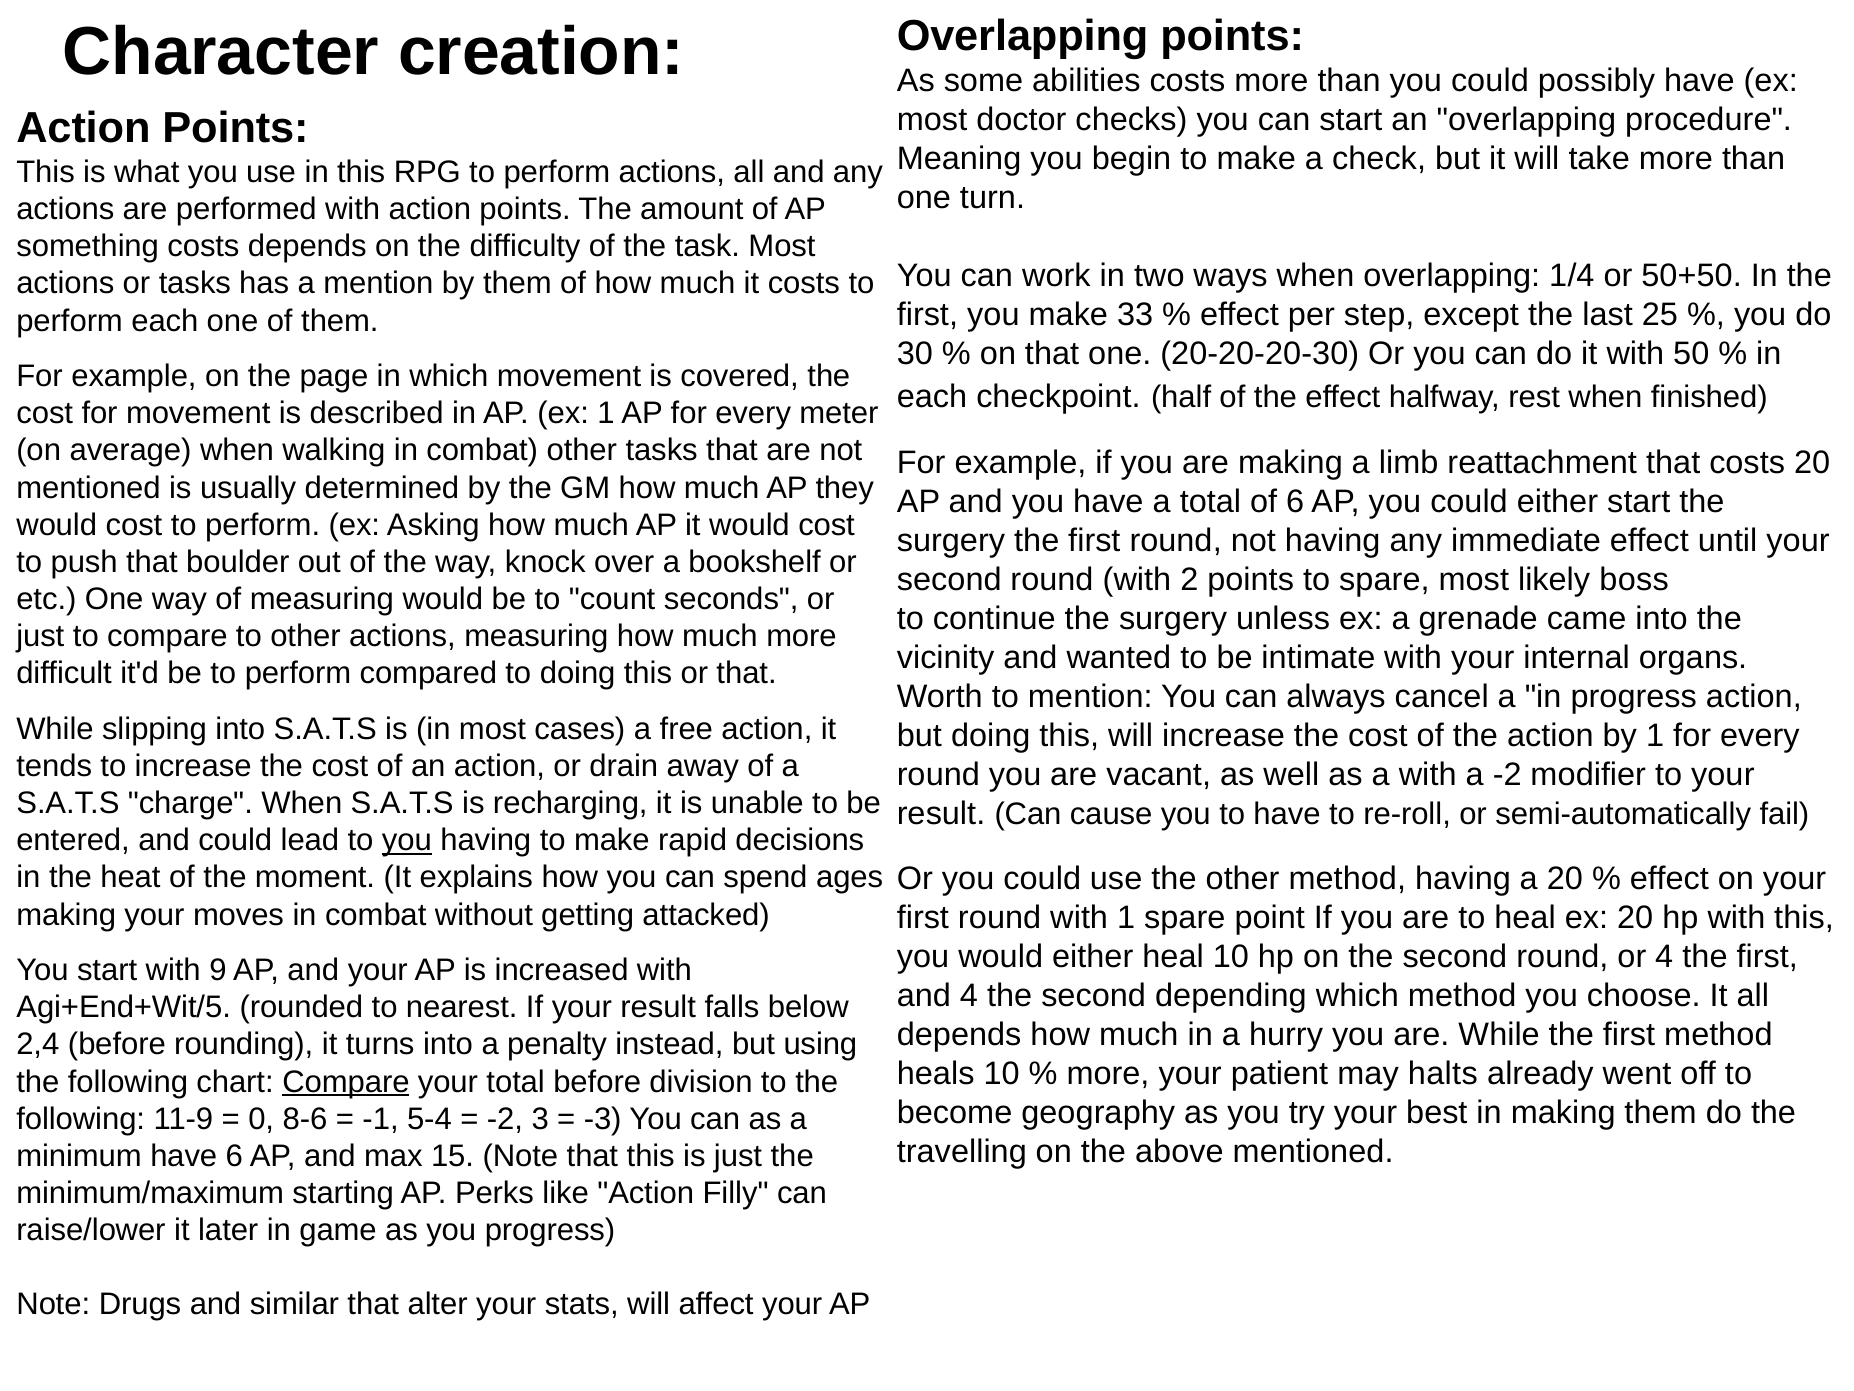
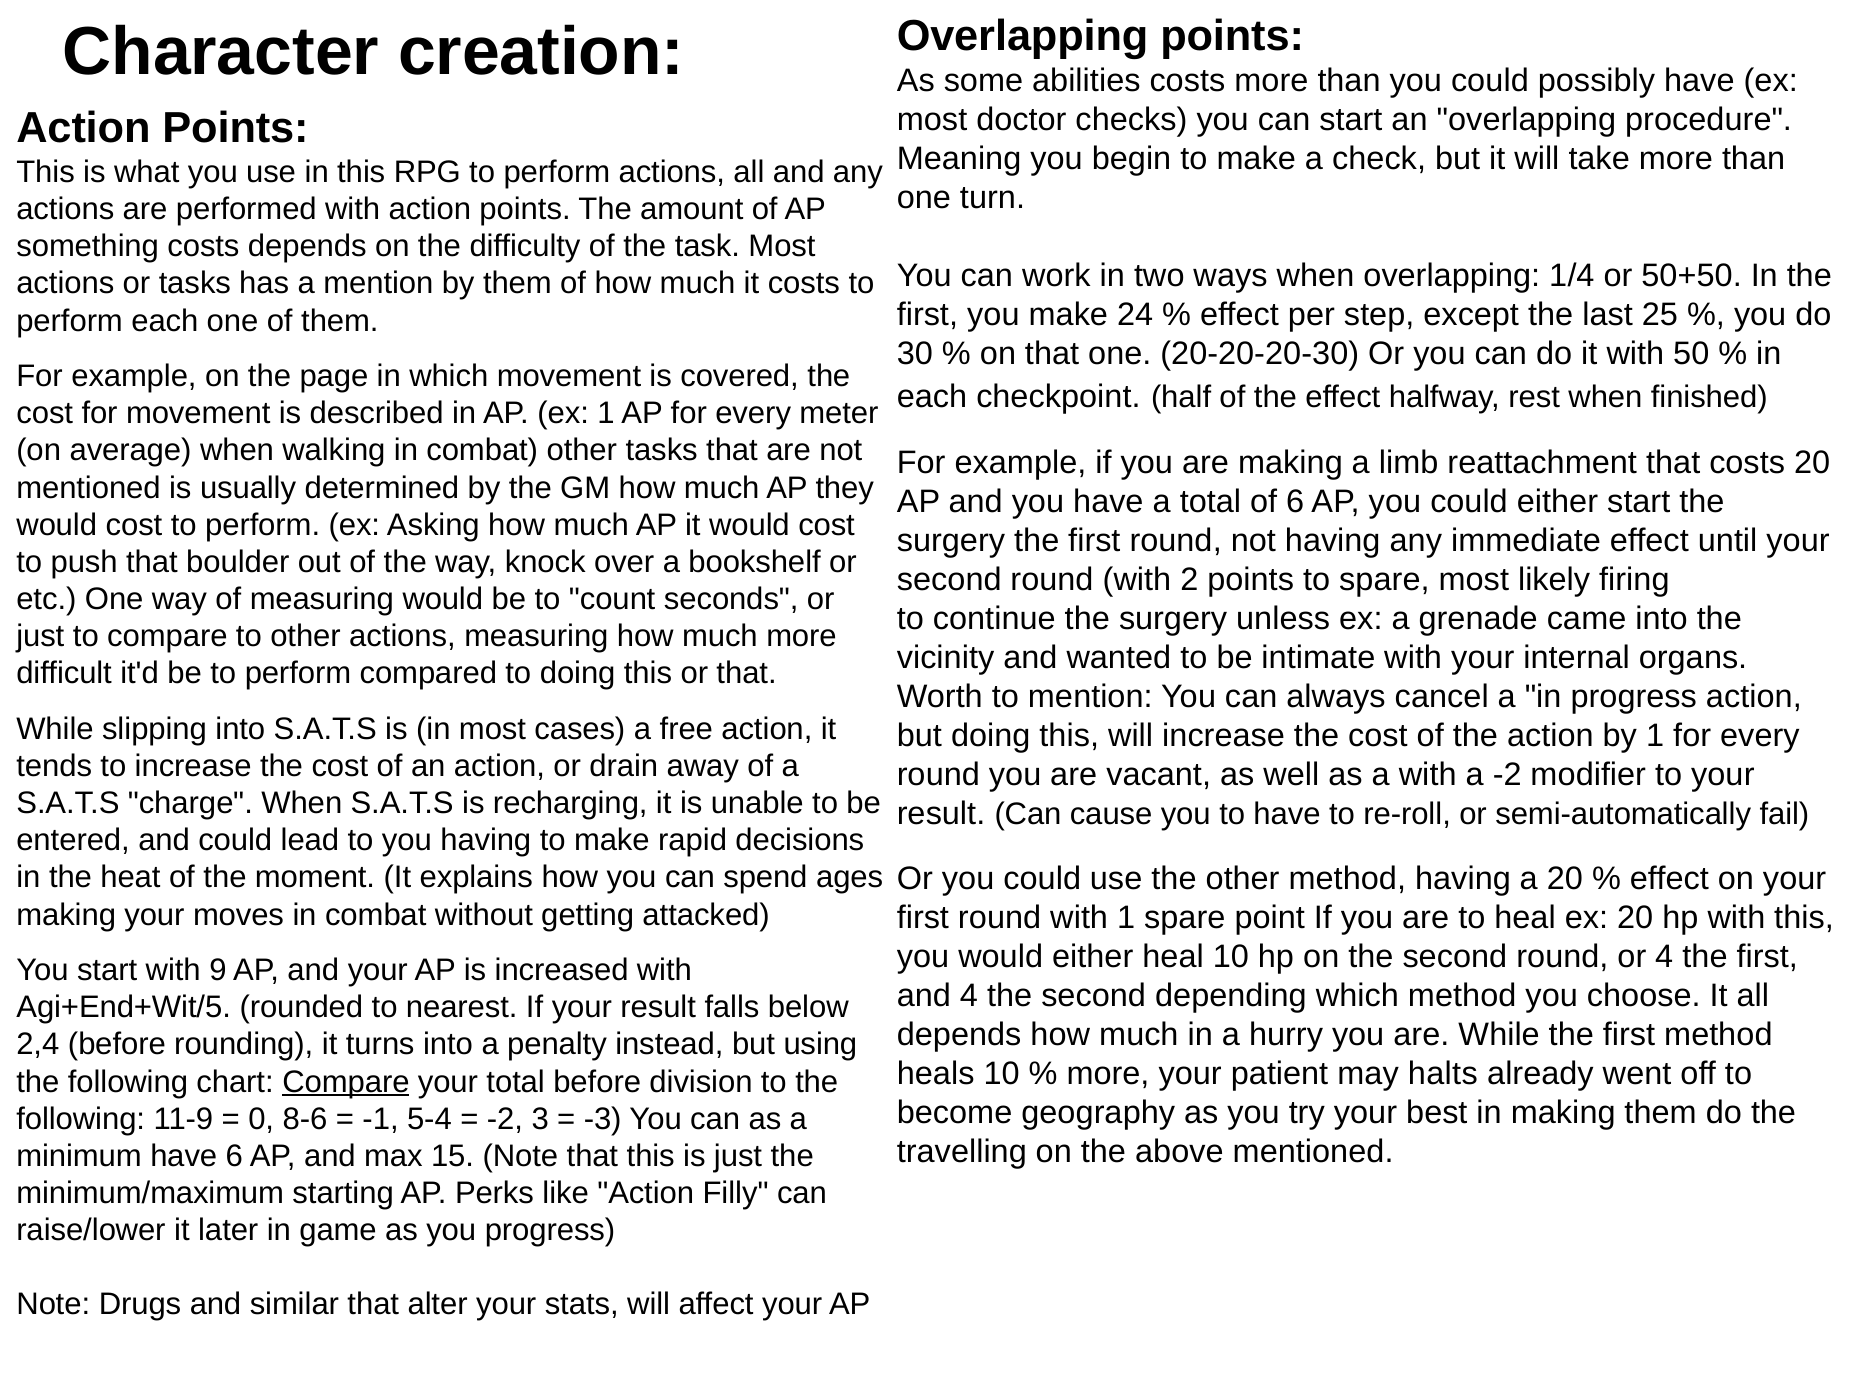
33: 33 -> 24 (1135, 314)
boss: boss -> firing (1634, 580)
you underline: present -> none (407, 840)
